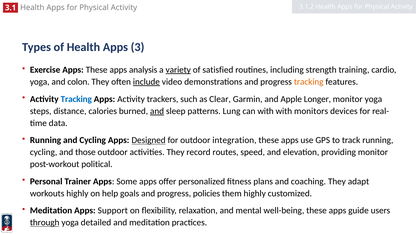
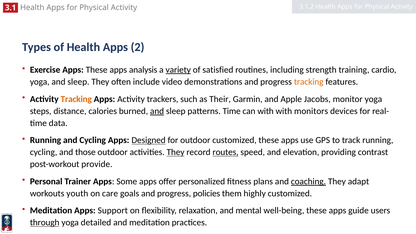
3: 3 -> 2 (138, 47)
yoga and colon: colon -> sleep (78, 82)
include underline: present -> none (146, 82)
Tracking colour: blue -> orange (76, 99)
Clear: Clear -> Their (220, 99)
Longer: Longer -> Jacobs (317, 99)
patterns Lung: Lung -> Time (232, 111)
outdoor integration: integration -> customized (234, 140)
They underline: none -> present (176, 152)
routes underline: none -> present (226, 152)
providing monitor: monitor -> contrast (373, 152)
political: political -> provide (97, 164)
coaching underline: none -> present (308, 181)
workouts highly: highly -> youth (77, 193)
help: help -> care (110, 193)
